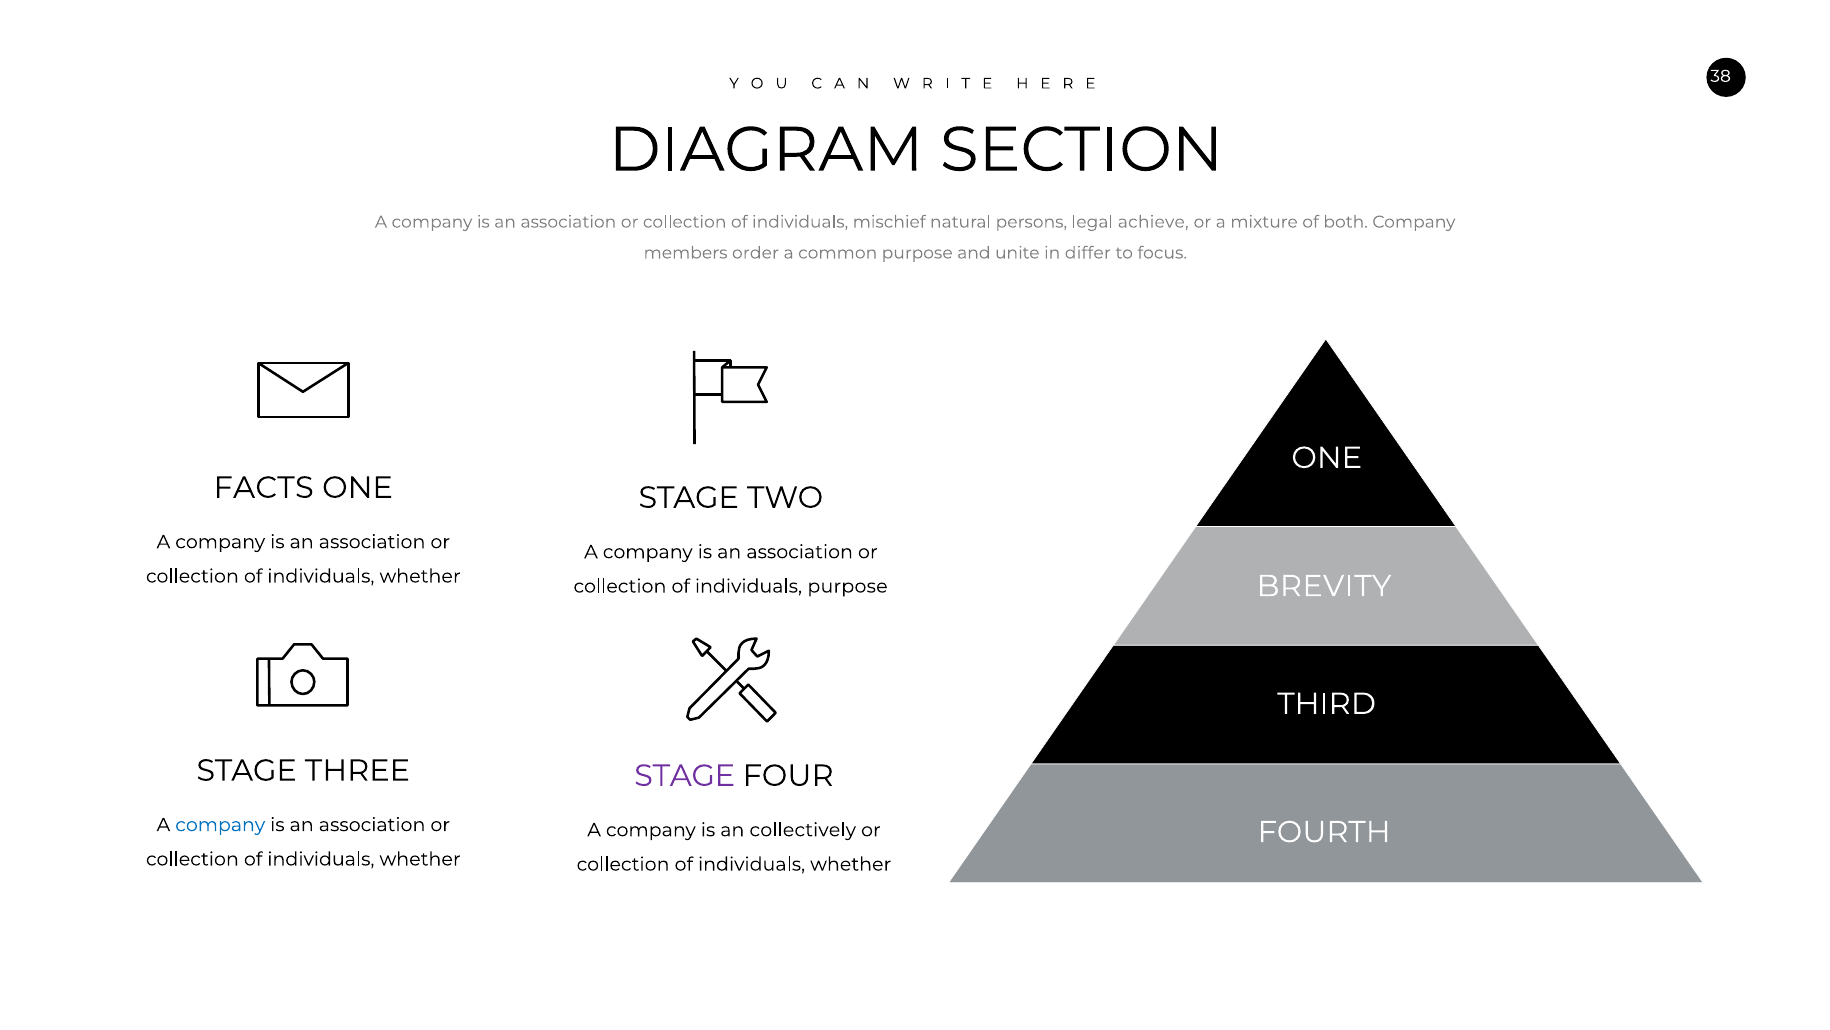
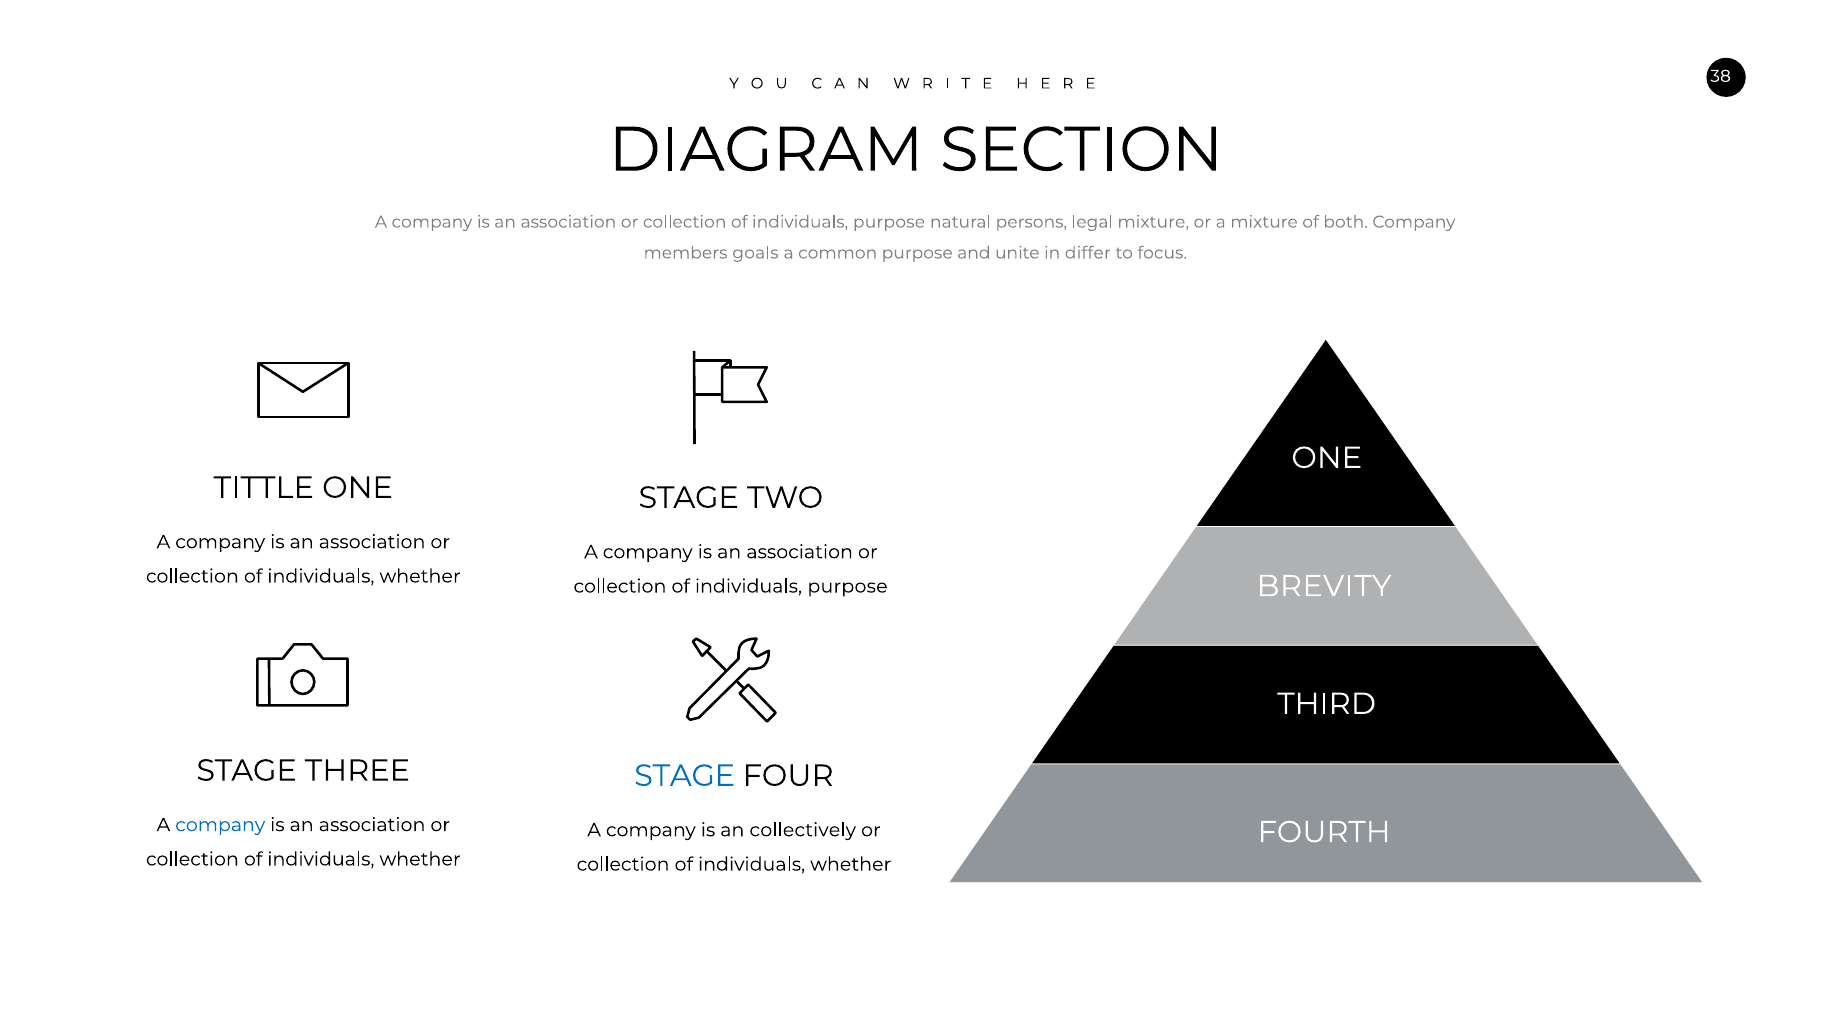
mischief: mischief -> purpose (889, 222)
legal achieve: achieve -> mixture (1153, 222)
order: order -> goals (755, 253)
FACTS: FACTS -> TITTLE (264, 488)
STAGE colour: purple -> blue (685, 775)
